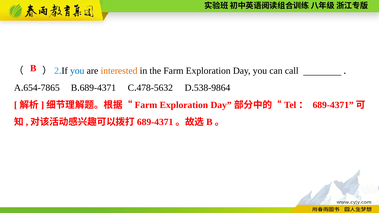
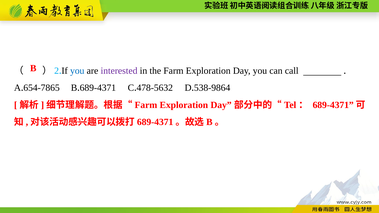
interested colour: orange -> purple (119, 71)
